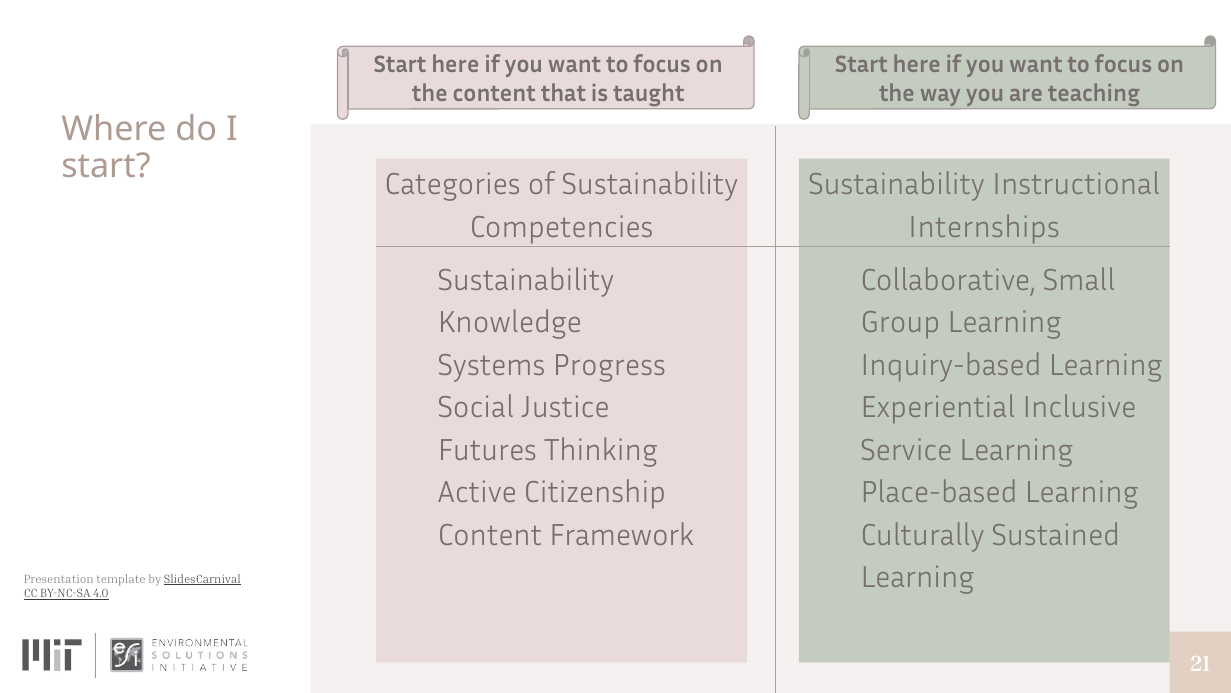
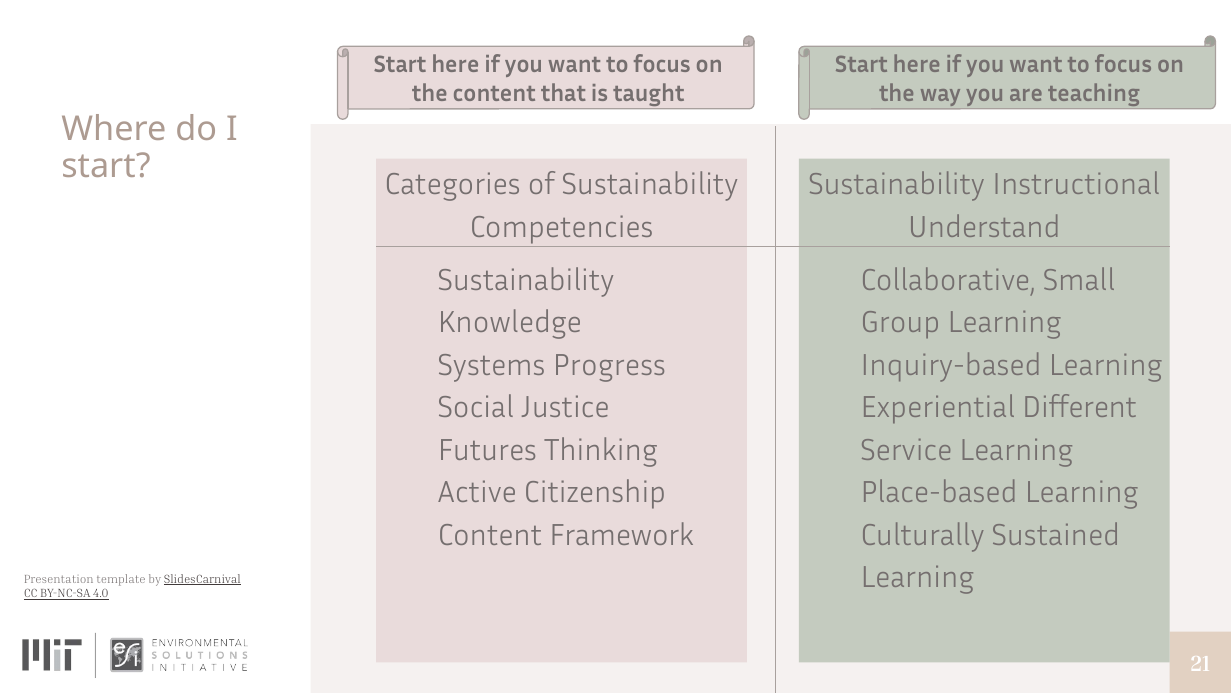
Internships: Internships -> Understand (984, 227)
Inclusive: Inclusive -> Different (1079, 407)
